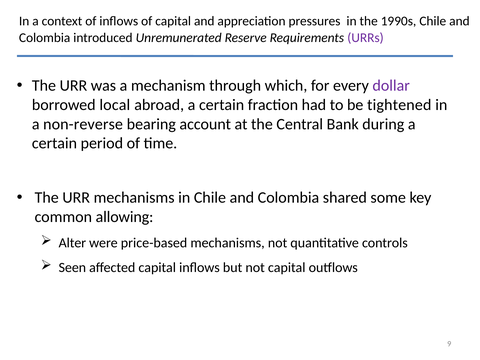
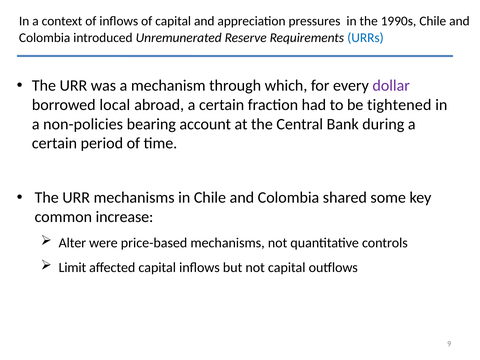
URRs colour: purple -> blue (366, 38)
non-reverse: non-reverse -> non-policies (83, 124)
allowing: allowing -> increase (124, 217)
Seen: Seen -> Limit (72, 268)
